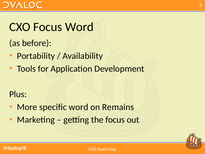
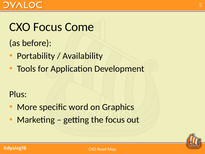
Focus Word: Word -> Come (79, 27)
Remains: Remains -> Graphics (118, 107)
